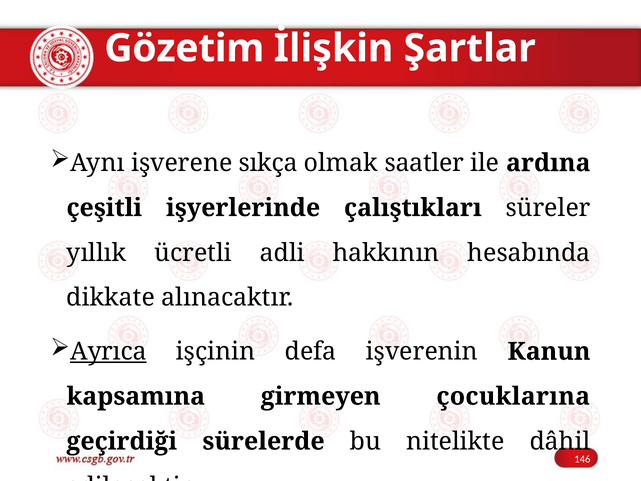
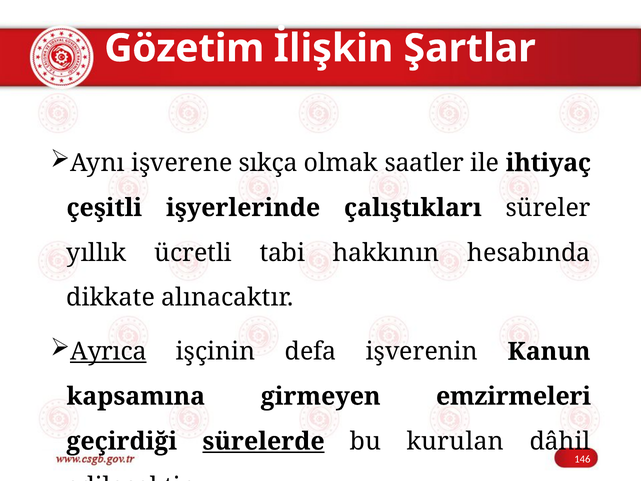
ardına: ardına -> ihtiyaç (548, 163)
adli: adli -> tabi (282, 253)
çocuklarına: çocuklarına -> emzirmeleri (514, 396)
sürelerde underline: none -> present (264, 441)
nitelikte: nitelikte -> kurulan (455, 441)
